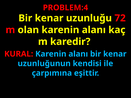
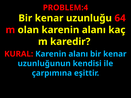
72: 72 -> 64 (120, 18)
